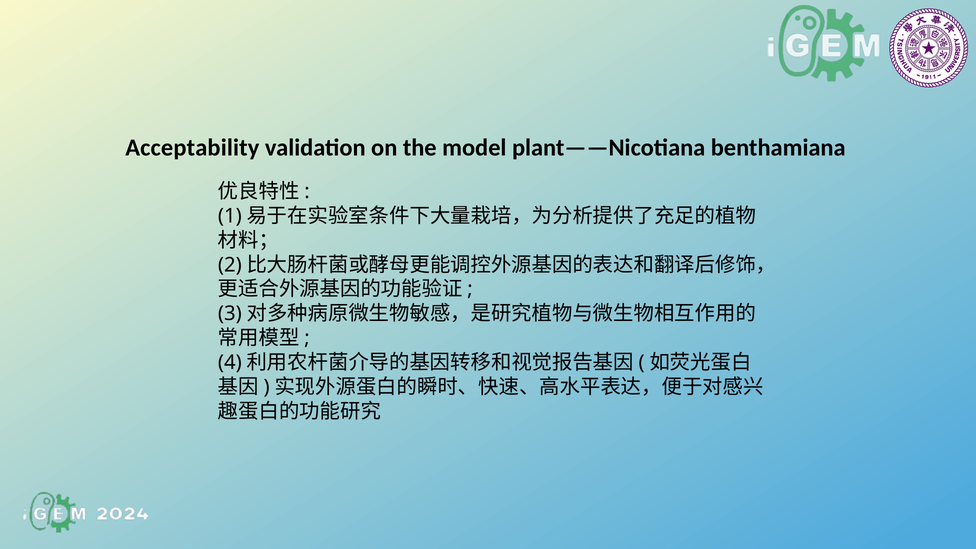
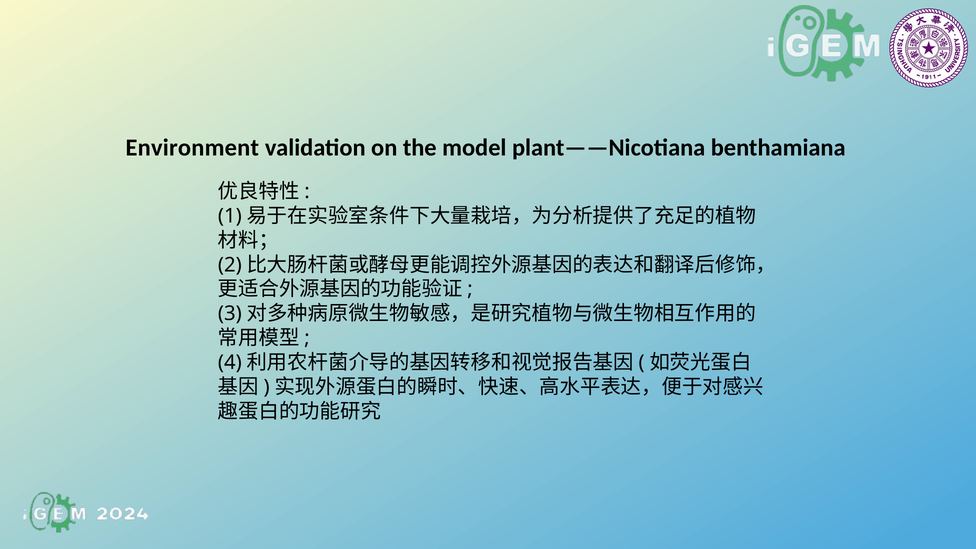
Acceptability: Acceptability -> Environment (192, 147)
